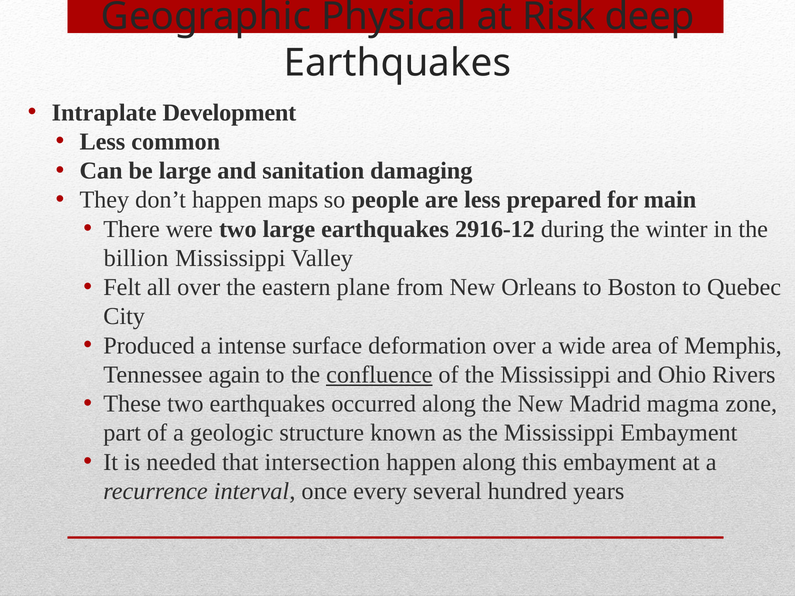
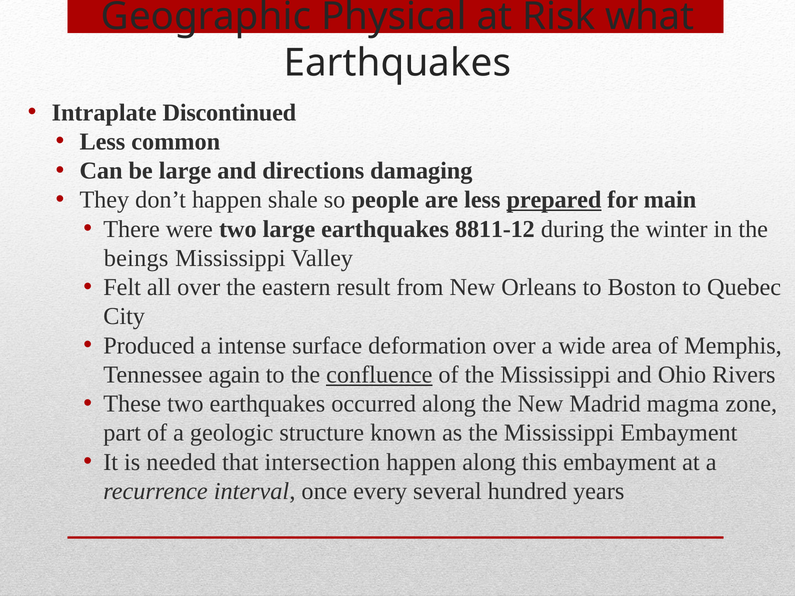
deep: deep -> what (650, 17)
Development: Development -> Discontinued (229, 113)
sanitation: sanitation -> directions (313, 171)
maps: maps -> shale (293, 200)
prepared underline: none -> present (554, 200)
2916-12: 2916-12 -> 8811-12 (495, 229)
billion: billion -> beings (136, 258)
plane: plane -> result (363, 287)
